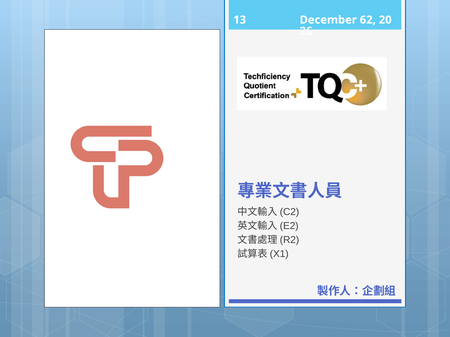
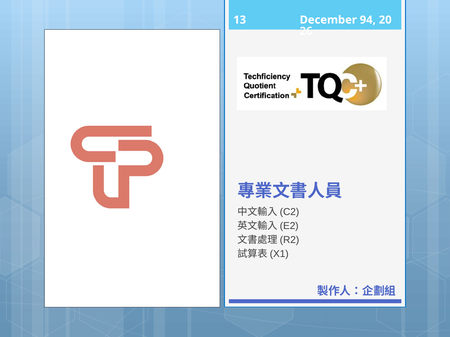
62: 62 -> 94 (368, 20)
